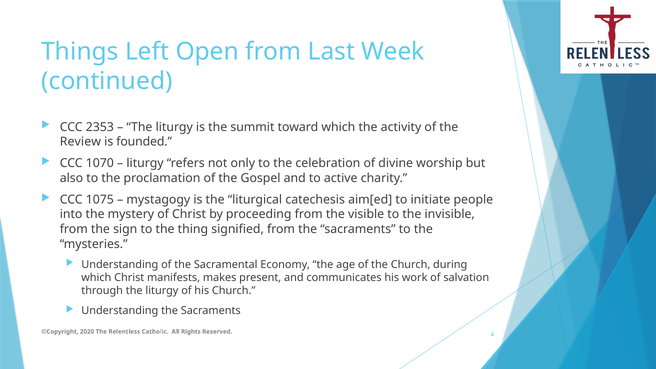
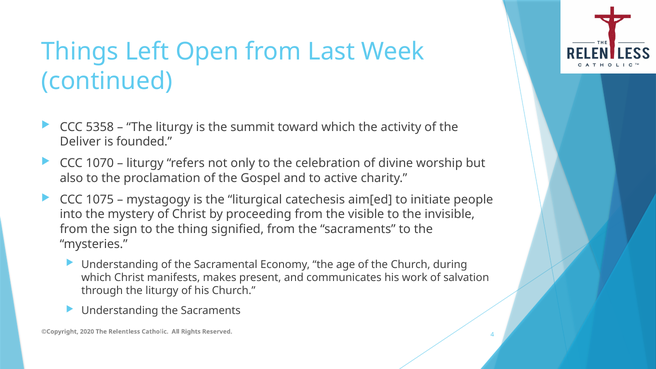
2353: 2353 -> 5358 (100, 127)
Review: Review -> Deliver (80, 142)
